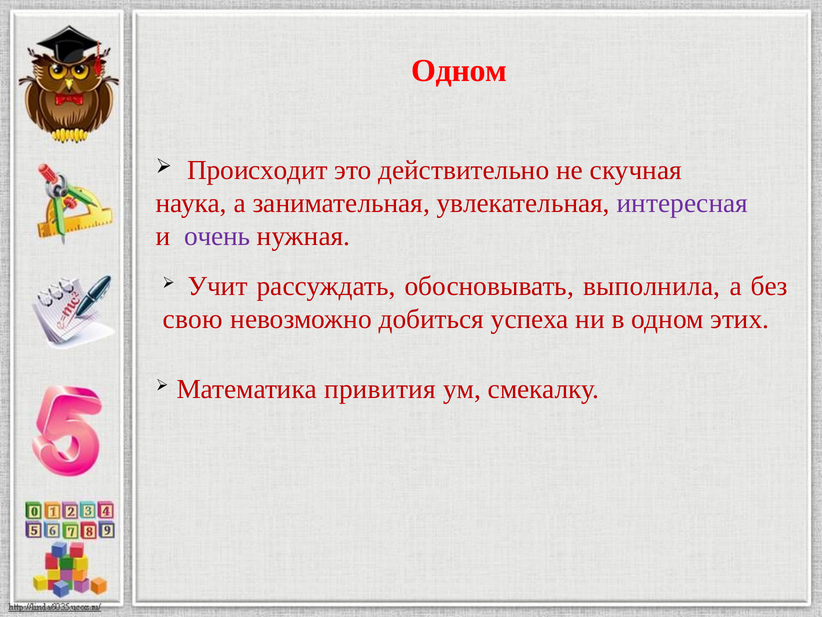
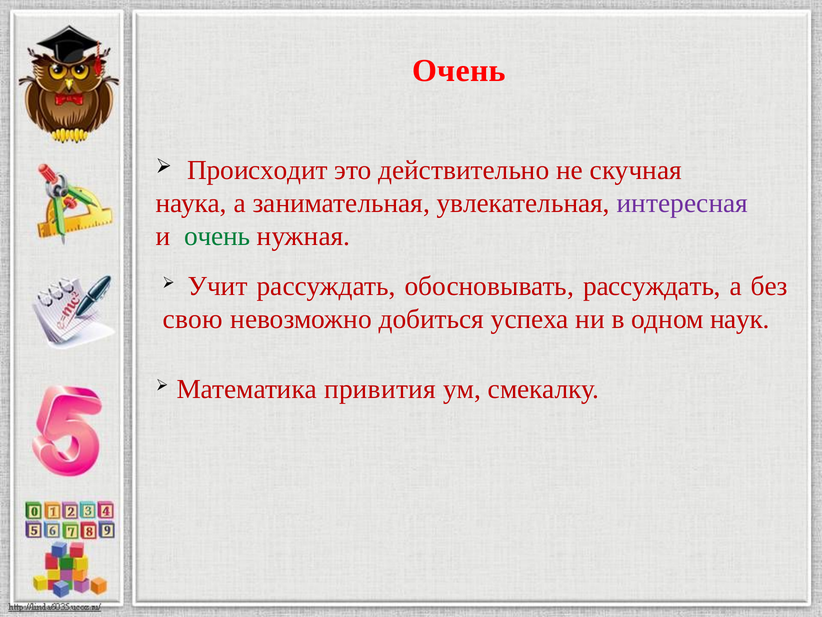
Одном: Одном -> Очень (459, 71)
очень colour: purple -> green (217, 236)
обосновывать выполнила: выполнила -> рассуждать (652, 286)
этих: этих -> наук (740, 319)
